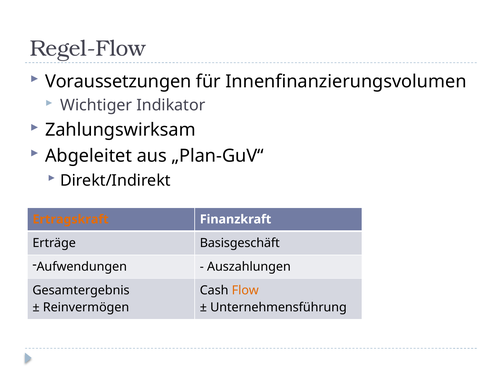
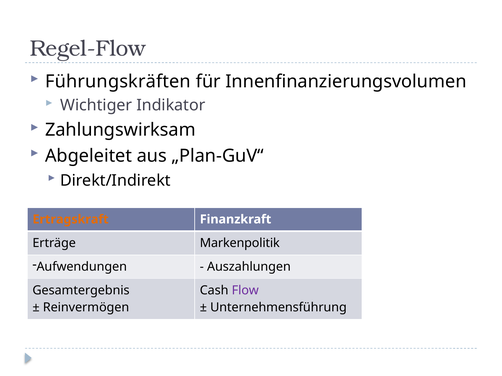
Voraussetzungen: Voraussetzungen -> Führungskräften (118, 82)
Basisgeschäft: Basisgeschäft -> Markenpolitik (240, 243)
Flow colour: orange -> purple (245, 291)
